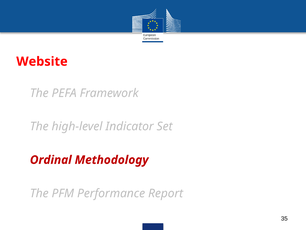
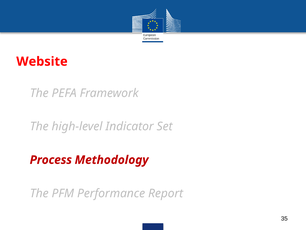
Ordinal: Ordinal -> Process (51, 160)
